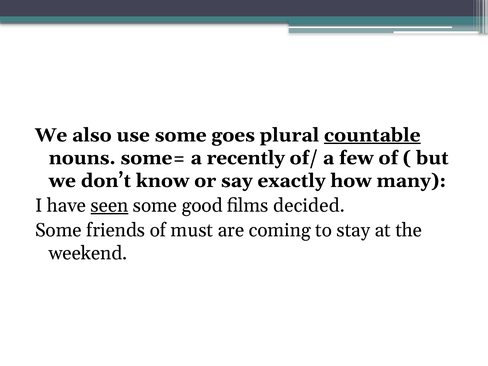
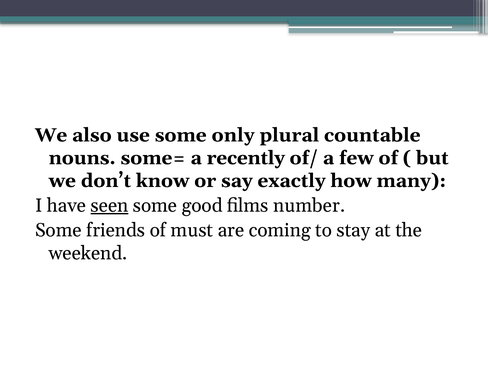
goes: goes -> only (233, 135)
countable underline: present -> none (372, 135)
decided: decided -> number (309, 206)
